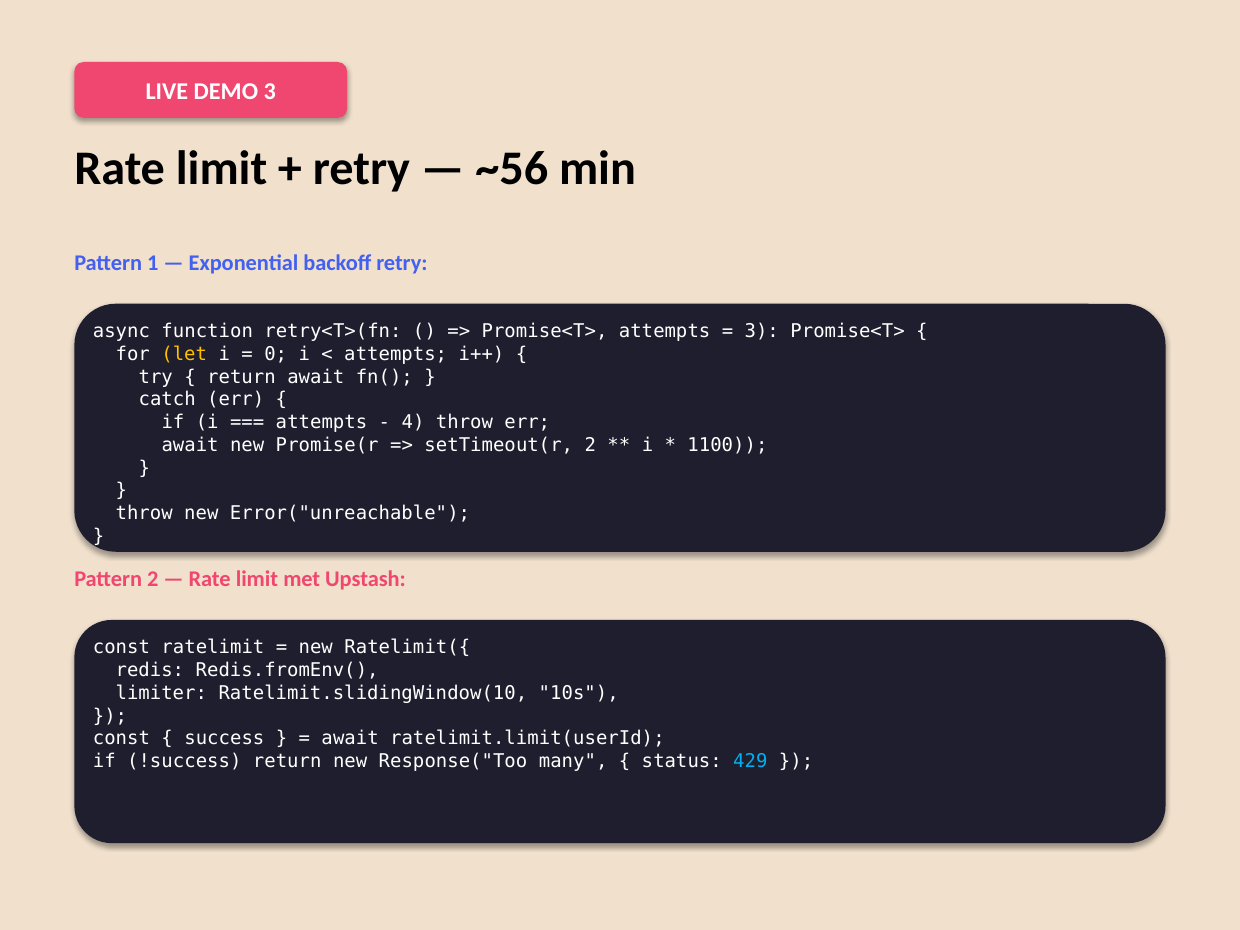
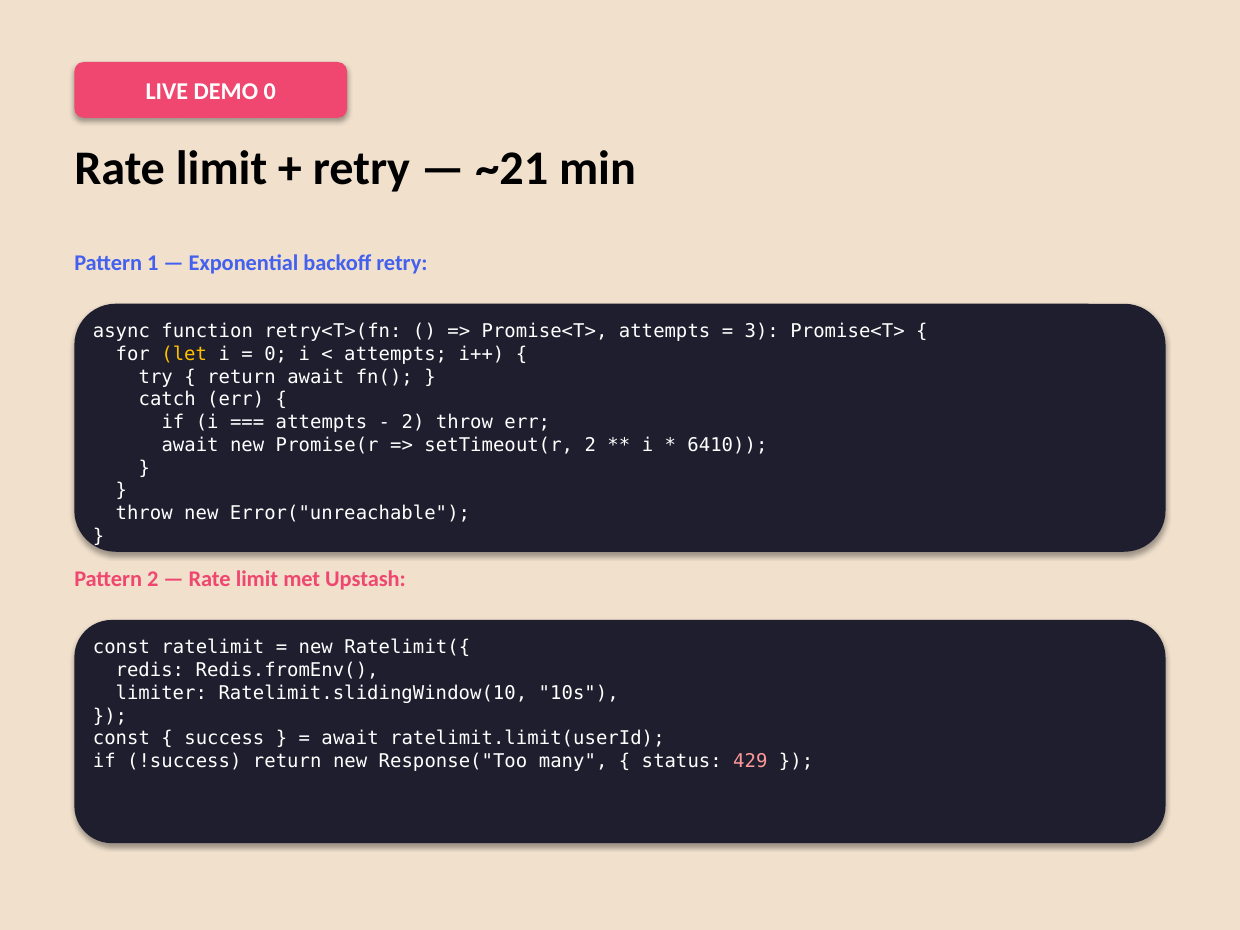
DEMO 3: 3 -> 0 (270, 91)
~56: ~56 -> ~21 (512, 169)
4: 4 -> 2 (413, 422)
1100: 1100 -> 6410 (727, 445)
429 colour: light blue -> pink (750, 761)
